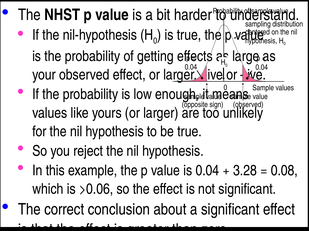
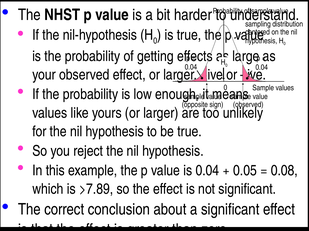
3.28: 3.28 -> 0.05 (245, 171)
>0.06: >0.06 -> >7.89 (96, 190)
